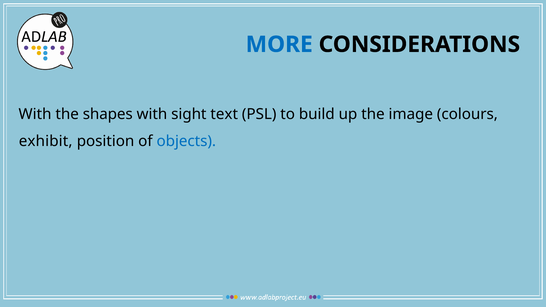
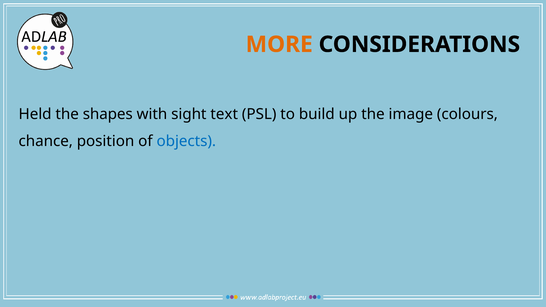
MORE colour: blue -> orange (279, 44)
With: With -> Held (35, 114)
exhibit: exhibit -> chance (46, 141)
